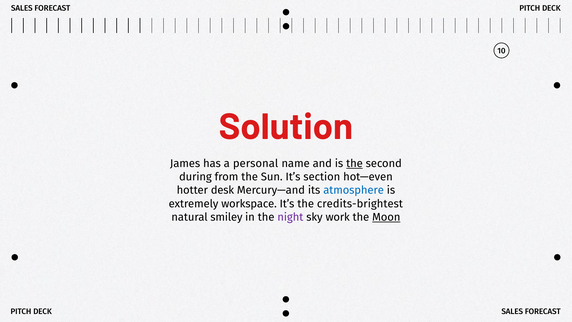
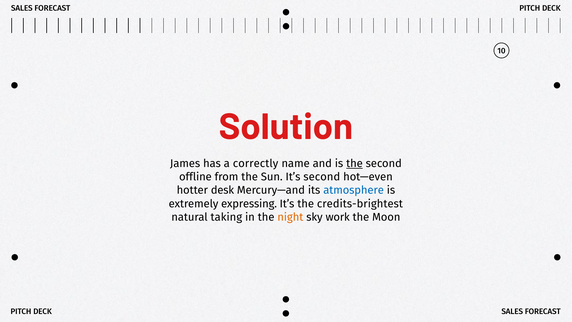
personal: personal -> correctly (256, 163)
during: during -> offline (195, 177)
It’s section: section -> second (322, 177)
workspace: workspace -> expressing (249, 204)
smiley: smiley -> taking (226, 217)
night colour: purple -> orange (290, 217)
Moon underline: present -> none (386, 217)
